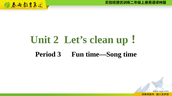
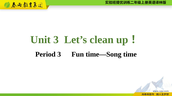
Unit 2: 2 -> 3 (56, 40)
